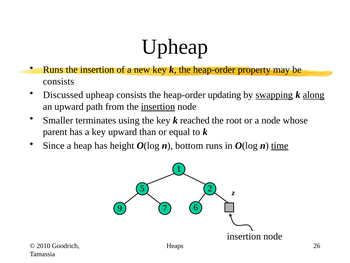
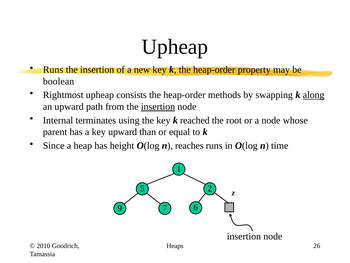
consists: consists -> boolean (59, 81)
Discussed: Discussed -> Rightmost (63, 95)
updating: updating -> methods (224, 95)
swapping underline: present -> none (274, 95)
Smaller: Smaller -> Internal (58, 120)
bottom: bottom -> reaches (189, 145)
time underline: present -> none (280, 145)
